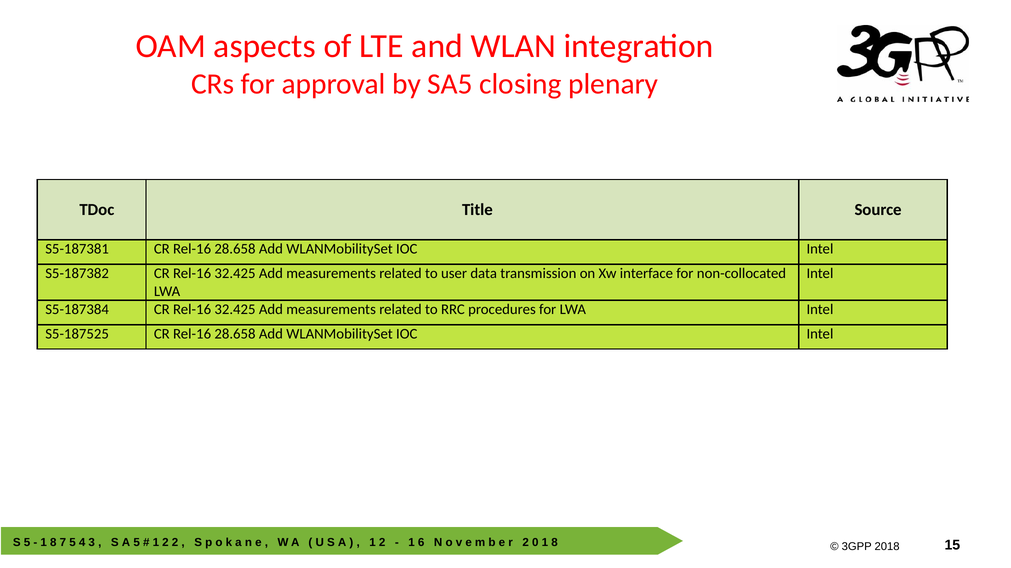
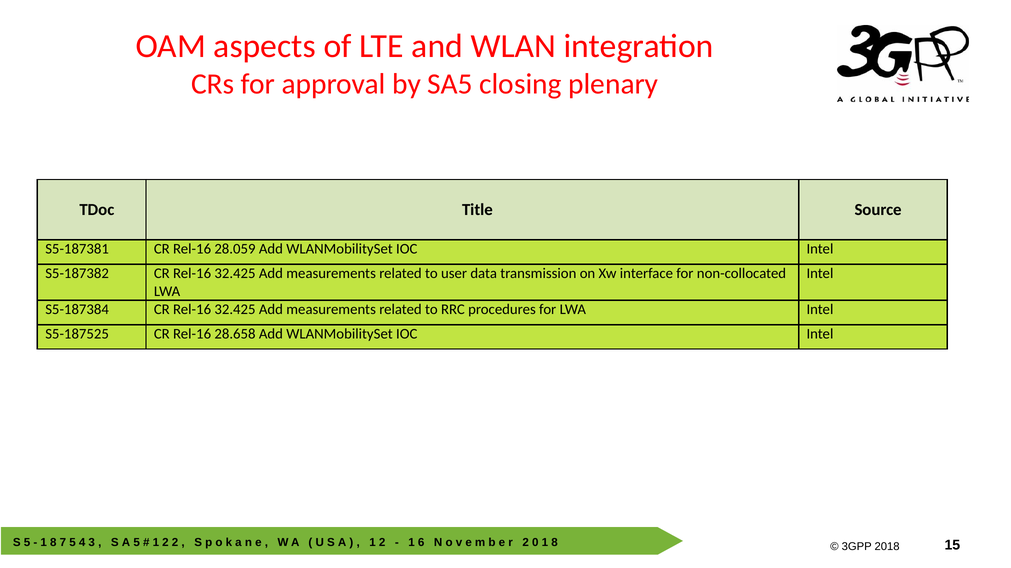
S5-187381 CR Rel-16 28.658: 28.658 -> 28.059 (235, 249)
